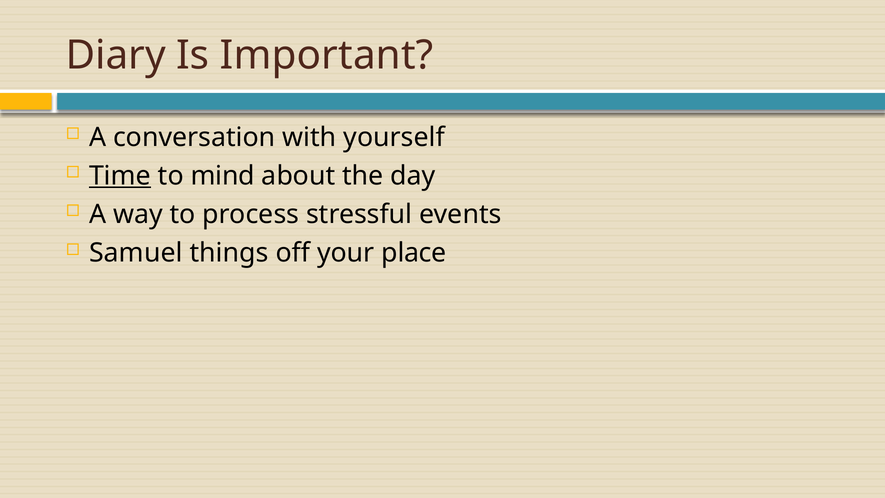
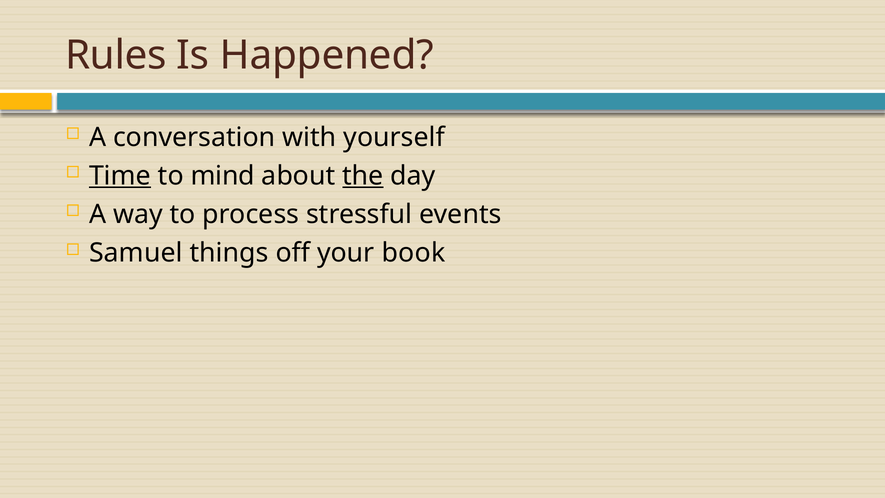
Diary: Diary -> Rules (116, 55)
Important: Important -> Happened (327, 55)
the underline: none -> present (363, 176)
place: place -> book (414, 253)
